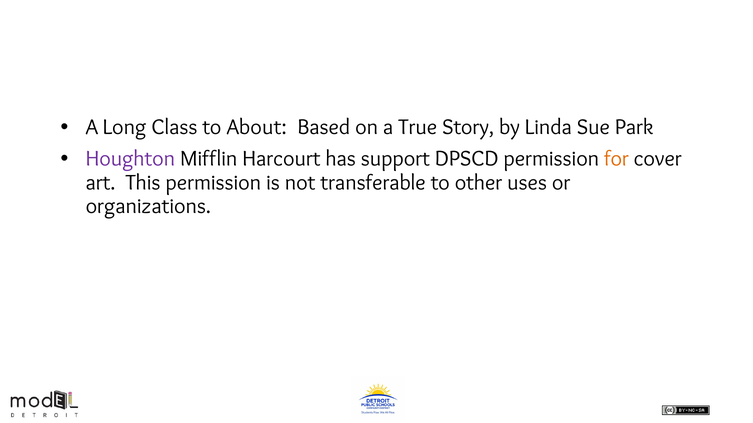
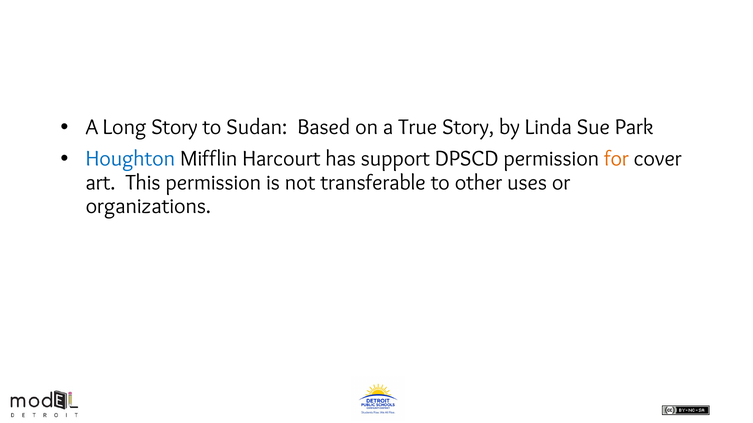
Long Class: Class -> Story (174, 127)
About: About -> Sudan (257, 127)
Houghton colour: purple -> blue (130, 159)
